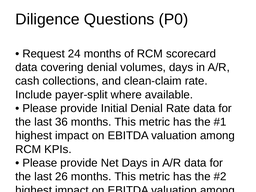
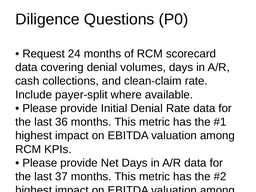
26: 26 -> 37 (61, 177)
